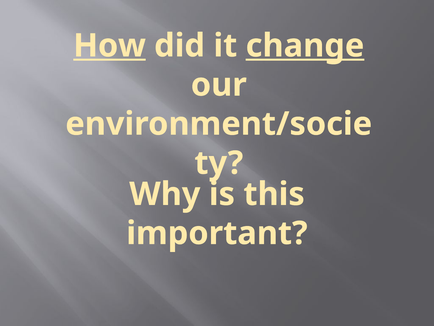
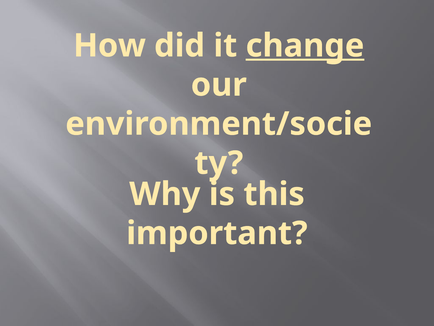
How underline: present -> none (110, 46)
